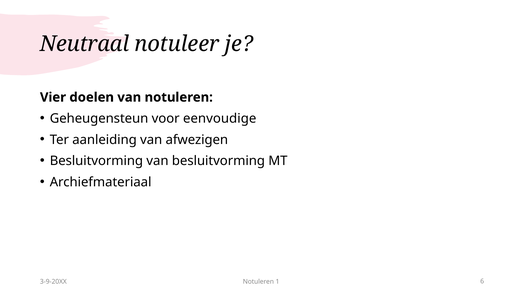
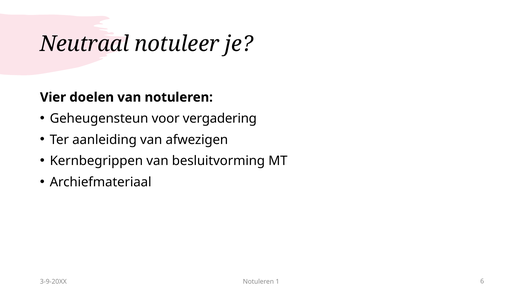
eenvoudige: eenvoudige -> vergadering (220, 118)
Besluitvorming: Besluitvorming -> Kernbegrippen (96, 161)
